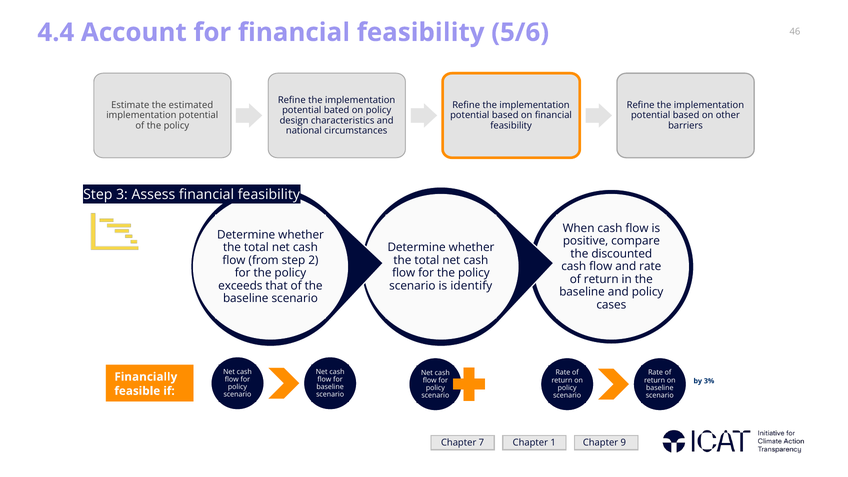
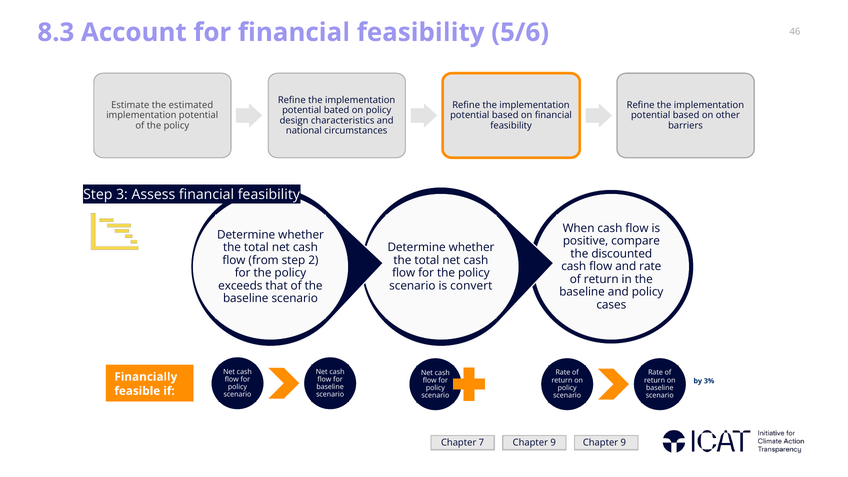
4.4: 4.4 -> 8.3 (56, 32)
identify: identify -> convert (471, 286)
1: 1 -> 9 (553, 443)
